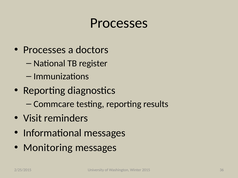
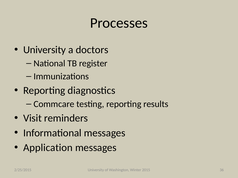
Processes: Processes -> University (45, 50)
Monitoring: Monitoring -> Application (48, 148)
